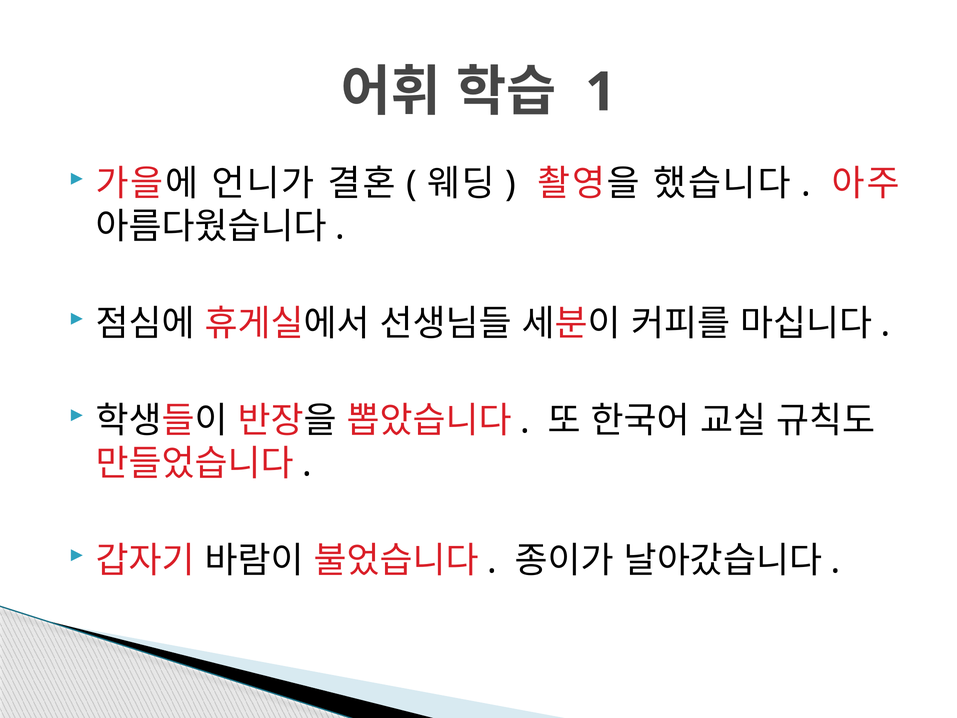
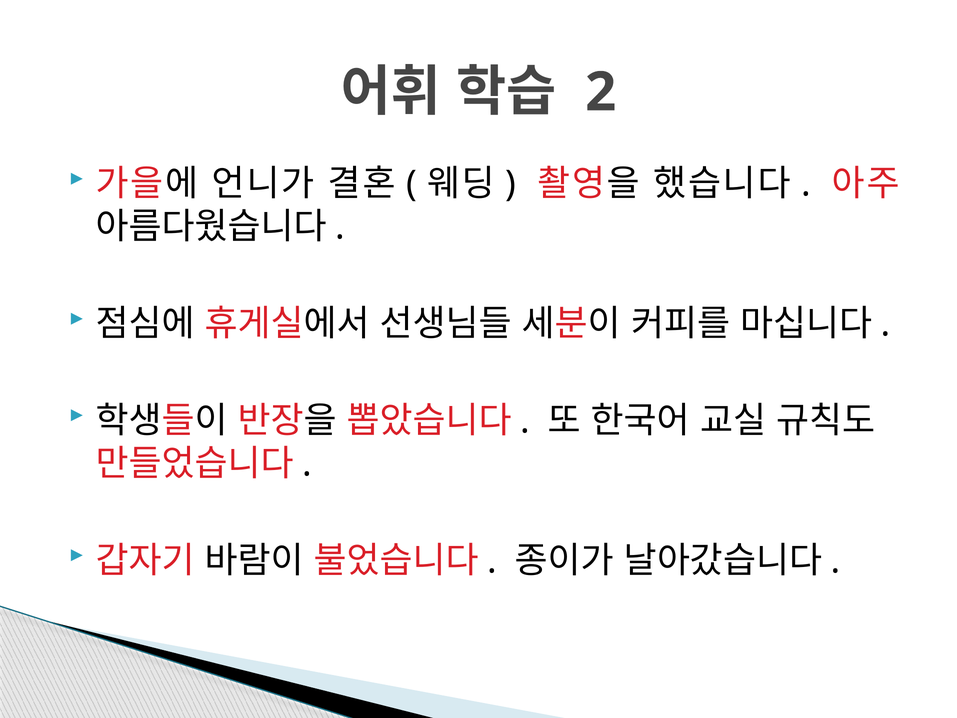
1: 1 -> 2 (601, 92)
